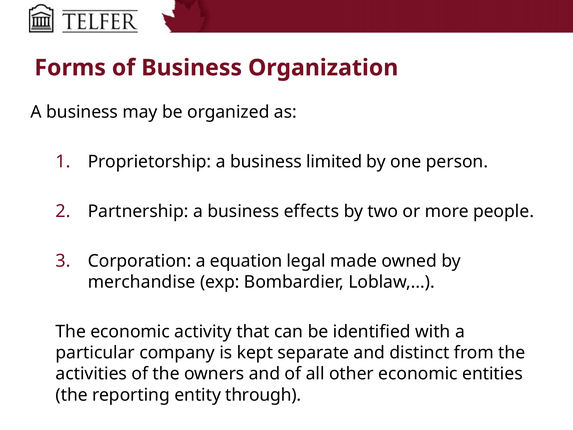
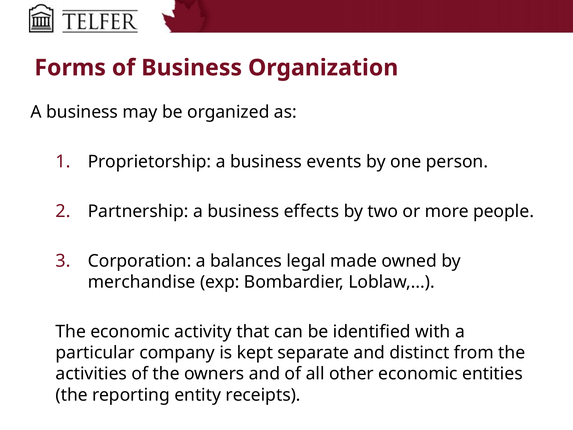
limited: limited -> events (334, 162)
equation: equation -> balances (246, 261)
through: through -> receipts (263, 395)
